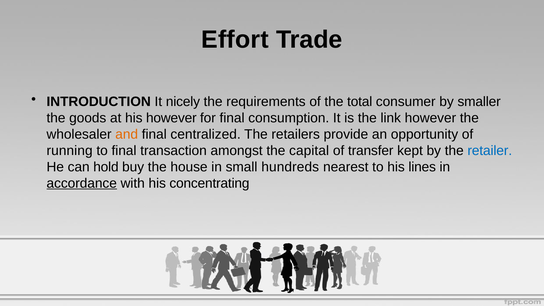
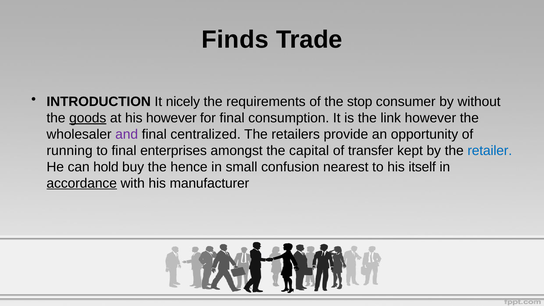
Effort: Effort -> Finds (235, 39)
total: total -> stop (360, 102)
smaller: smaller -> without (479, 102)
goods underline: none -> present (88, 118)
and colour: orange -> purple (127, 134)
transaction: transaction -> enterprises (174, 151)
house: house -> hence (189, 167)
hundreds: hundreds -> confusion (290, 167)
lines: lines -> itself (422, 167)
concentrating: concentrating -> manufacturer (209, 183)
